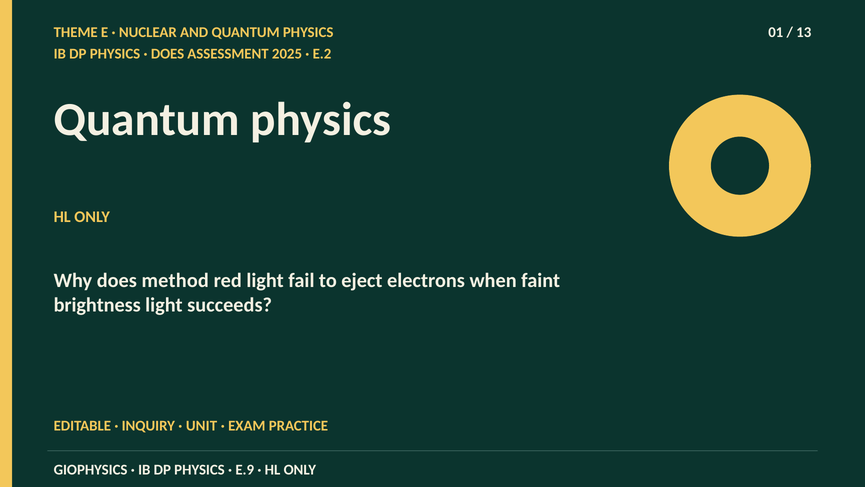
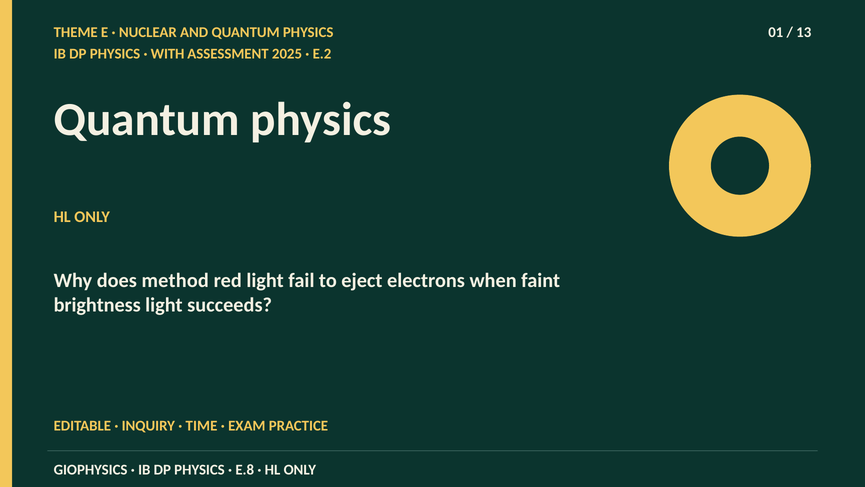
DOES: DOES -> WITH (168, 54)
UNIT: UNIT -> TIME (202, 425)
E.9: E.9 -> E.8 (245, 469)
